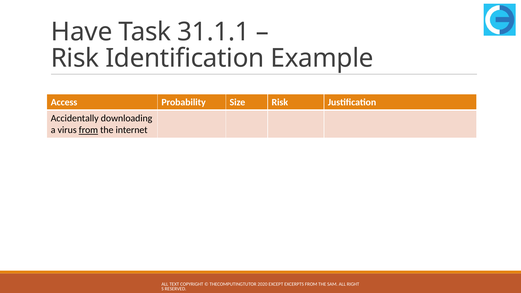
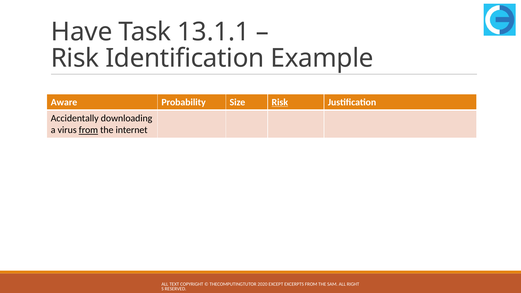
31.1.1: 31.1.1 -> 13.1.1 (214, 32)
Access: Access -> Aware (64, 102)
Risk underline: none -> present (280, 102)
